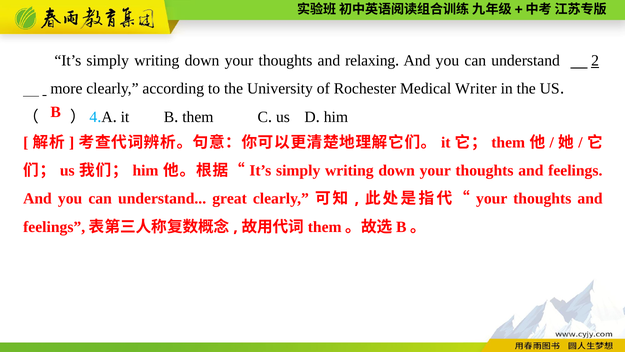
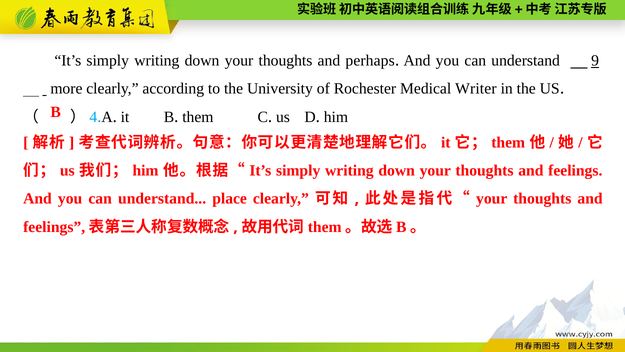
relaxing: relaxing -> perhaps (370, 60)
2: 2 -> 9 (595, 60)
great: great -> place (230, 199)
